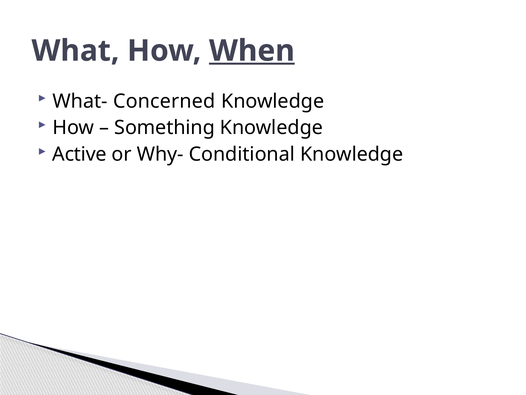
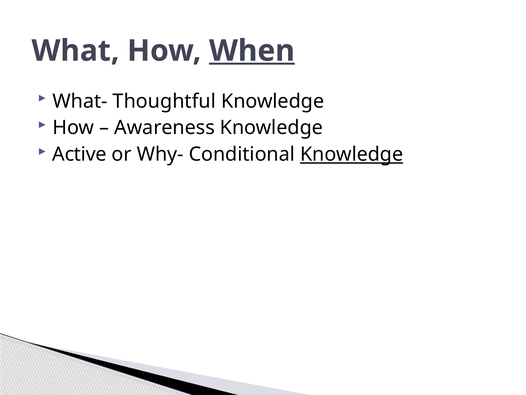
Concerned: Concerned -> Thoughtful (164, 101)
Something: Something -> Awareness (165, 128)
Knowledge underline: none -> present (352, 154)
